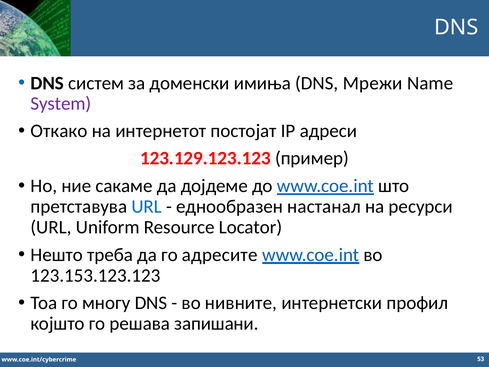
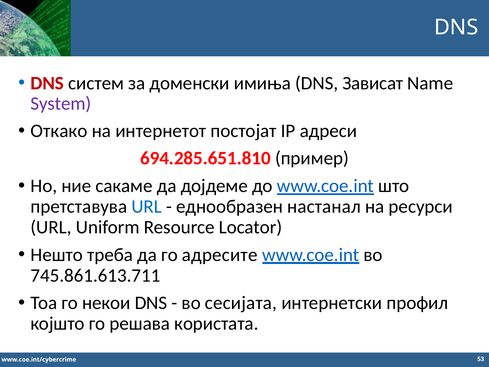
DNS colour: black -> red (47, 83)
Мрежи: Мрежи -> Зависат (373, 83)
123.129.123.123: 123.129.123.123 -> 694.285.651.810 (205, 158)
123.153.123.123: 123.153.123.123 -> 745.861.613.711 (95, 275)
многу: многу -> некои (106, 303)
нивните: нивните -> сесијата (241, 303)
запишани: запишани -> користата (216, 323)
